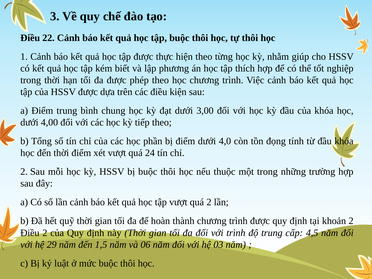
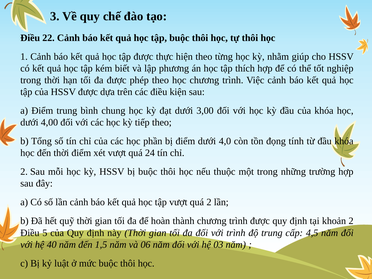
Điều 2: 2 -> 5 (45, 233)
29: 29 -> 40 (52, 245)
